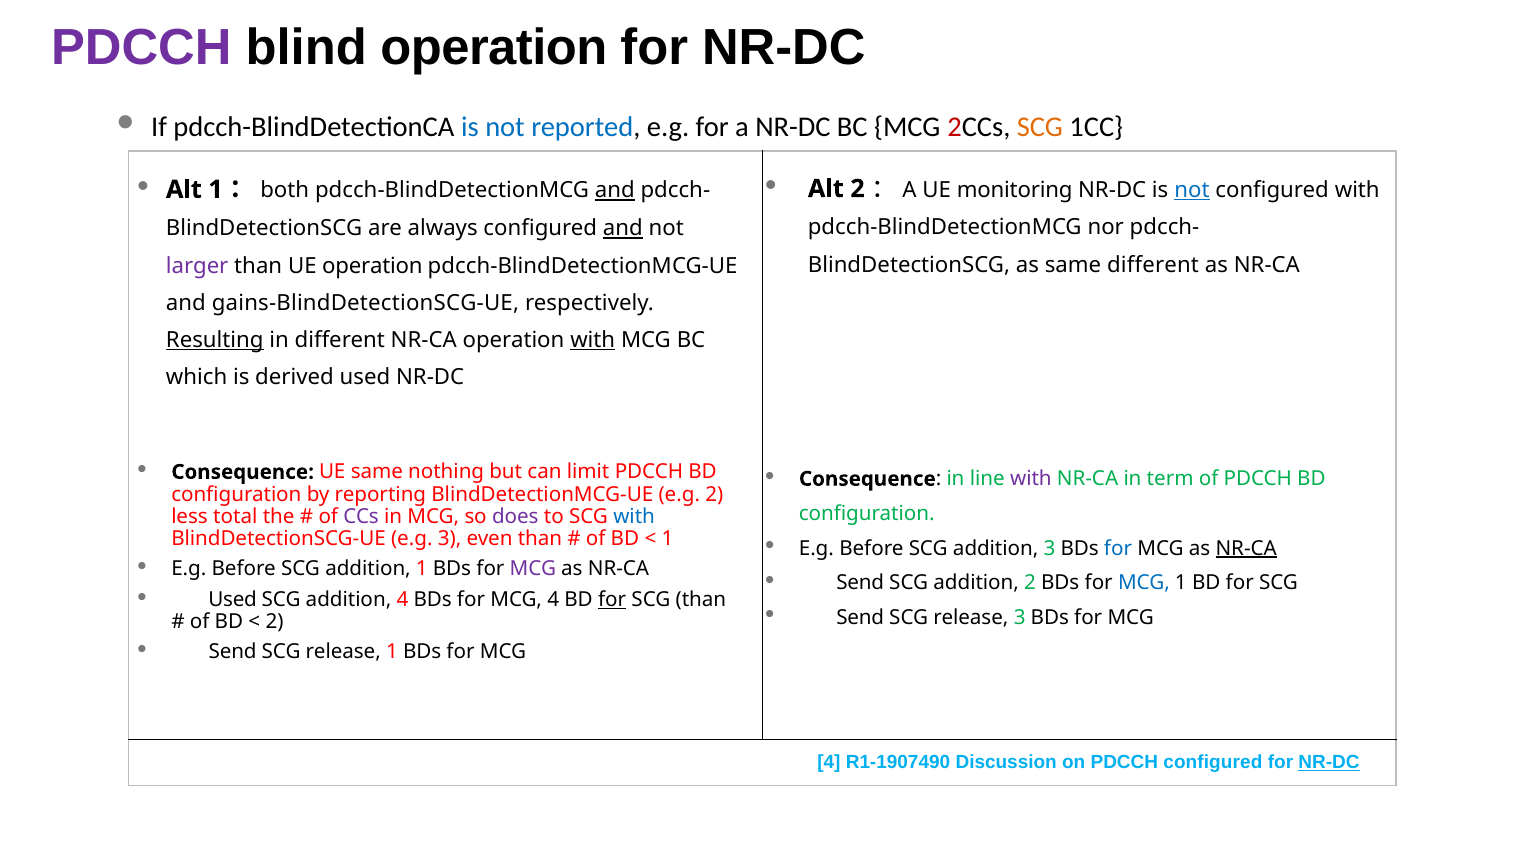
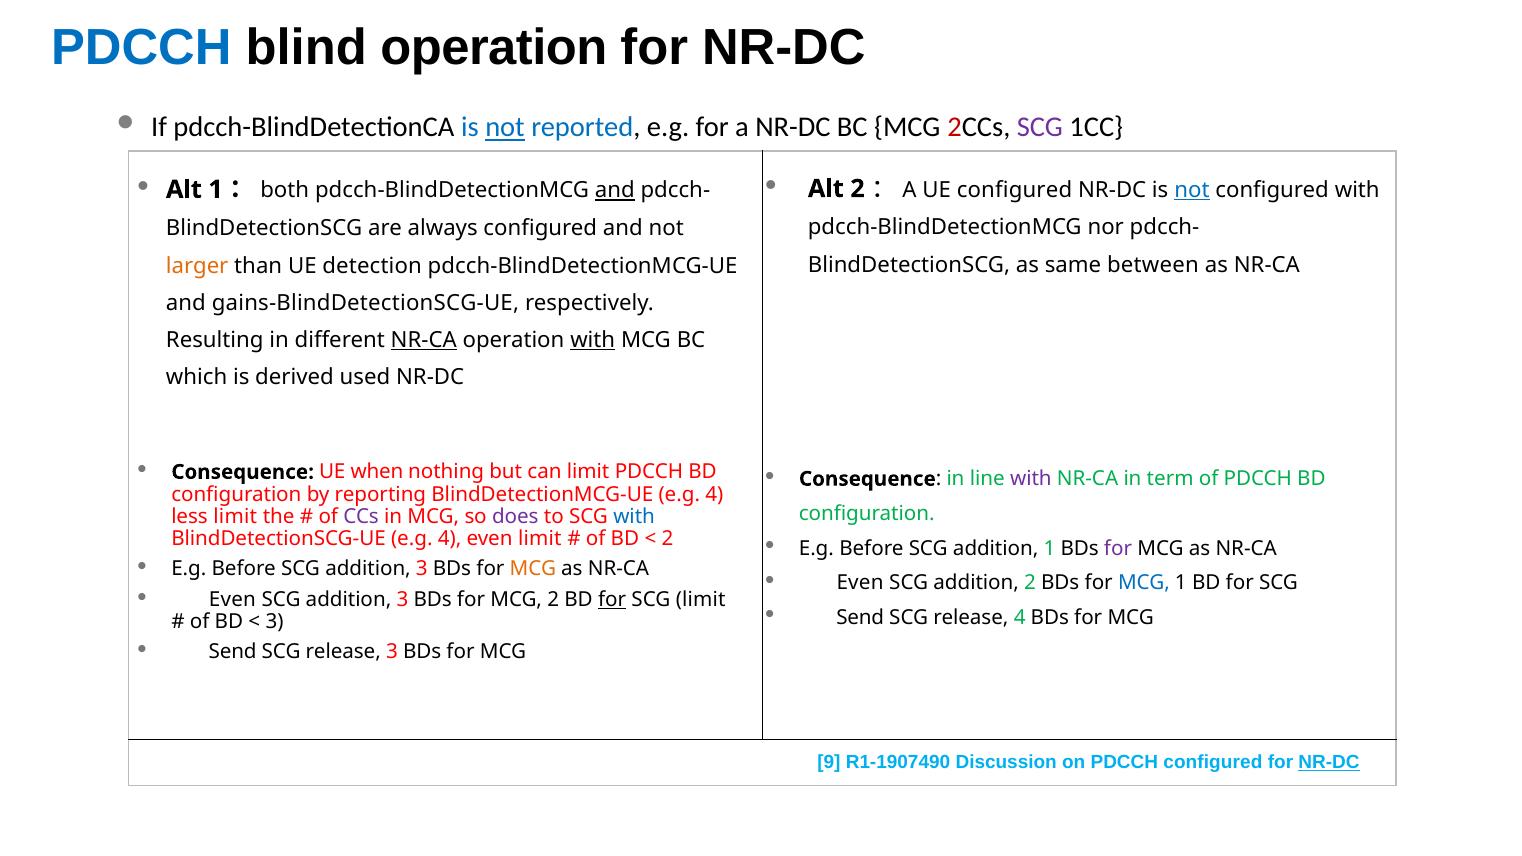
PDCCH colour: purple -> blue (141, 47)
not underline: none -> present (505, 127)
SCG colour: orange -> purple (1040, 127)
UE monitoring: monitoring -> configured (1014, 190)
and underline: present -> none (623, 228)
same different: different -> between (1153, 265)
larger colour: purple -> orange (197, 266)
UE operation: operation -> detection (372, 266)
Resulting underline: present -> none (215, 340)
NR-CA underline: none -> present (424, 340)
UE same: same -> when (377, 472)
BlindDetectionMCG-UE e.g 2: 2 -> 4 (714, 494)
less total: total -> limit (235, 517)
BlindDetectionSCG-UE e.g 3: 3 -> 4 (450, 539)
even than: than -> limit (540, 539)
1: 1 -> 2 (667, 539)
addition 3: 3 -> 1 (1050, 548)
for colour: blue -> purple (1118, 548)
NR-CA underline: present -> none (1246, 548)
Before SCG addition 1: 1 -> 3 (422, 569)
MCG colour: purple -> orange (533, 569)
Send: Send -> Even (860, 583)
Used: Used -> Even (232, 599)
4: 4 -> 3 (402, 599)
MCG 4: 4 -> 2 (553, 599)
SCG than: than -> limit (701, 599)
release 3: 3 -> 4 (1020, 618)
2: 2 -> 3 (275, 622)
release 1: 1 -> 3 (392, 652)
4: 4 -> 9 (829, 762)
